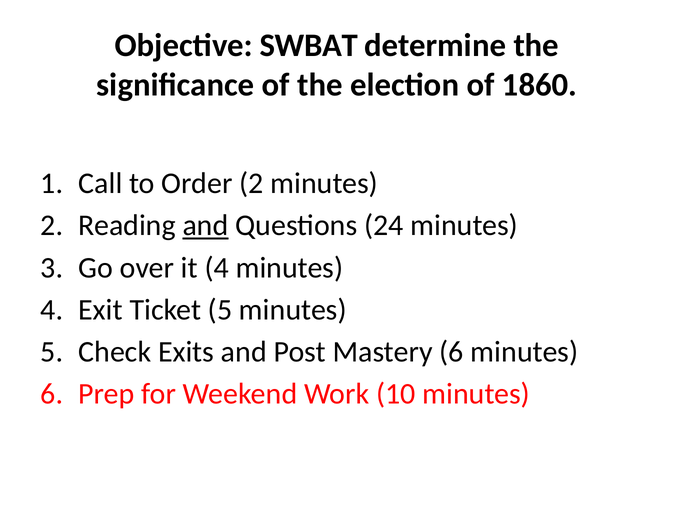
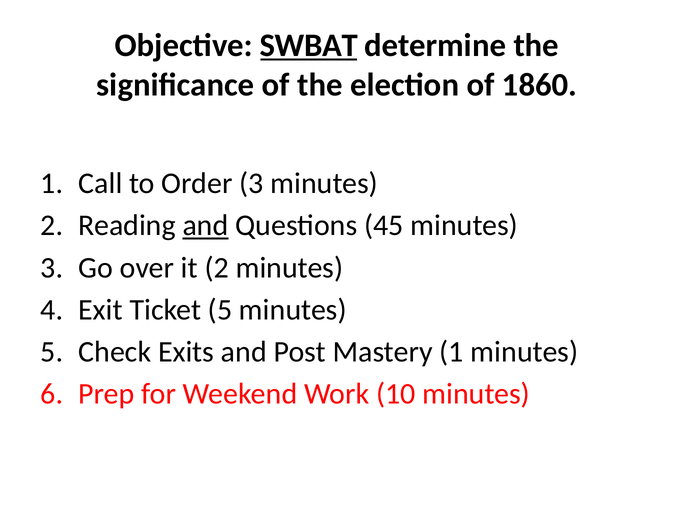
SWBAT underline: none -> present (309, 46)
Order 2: 2 -> 3 (251, 183)
24: 24 -> 45 (384, 225)
it 4: 4 -> 2 (217, 267)
Mastery 6: 6 -> 1 (452, 351)
